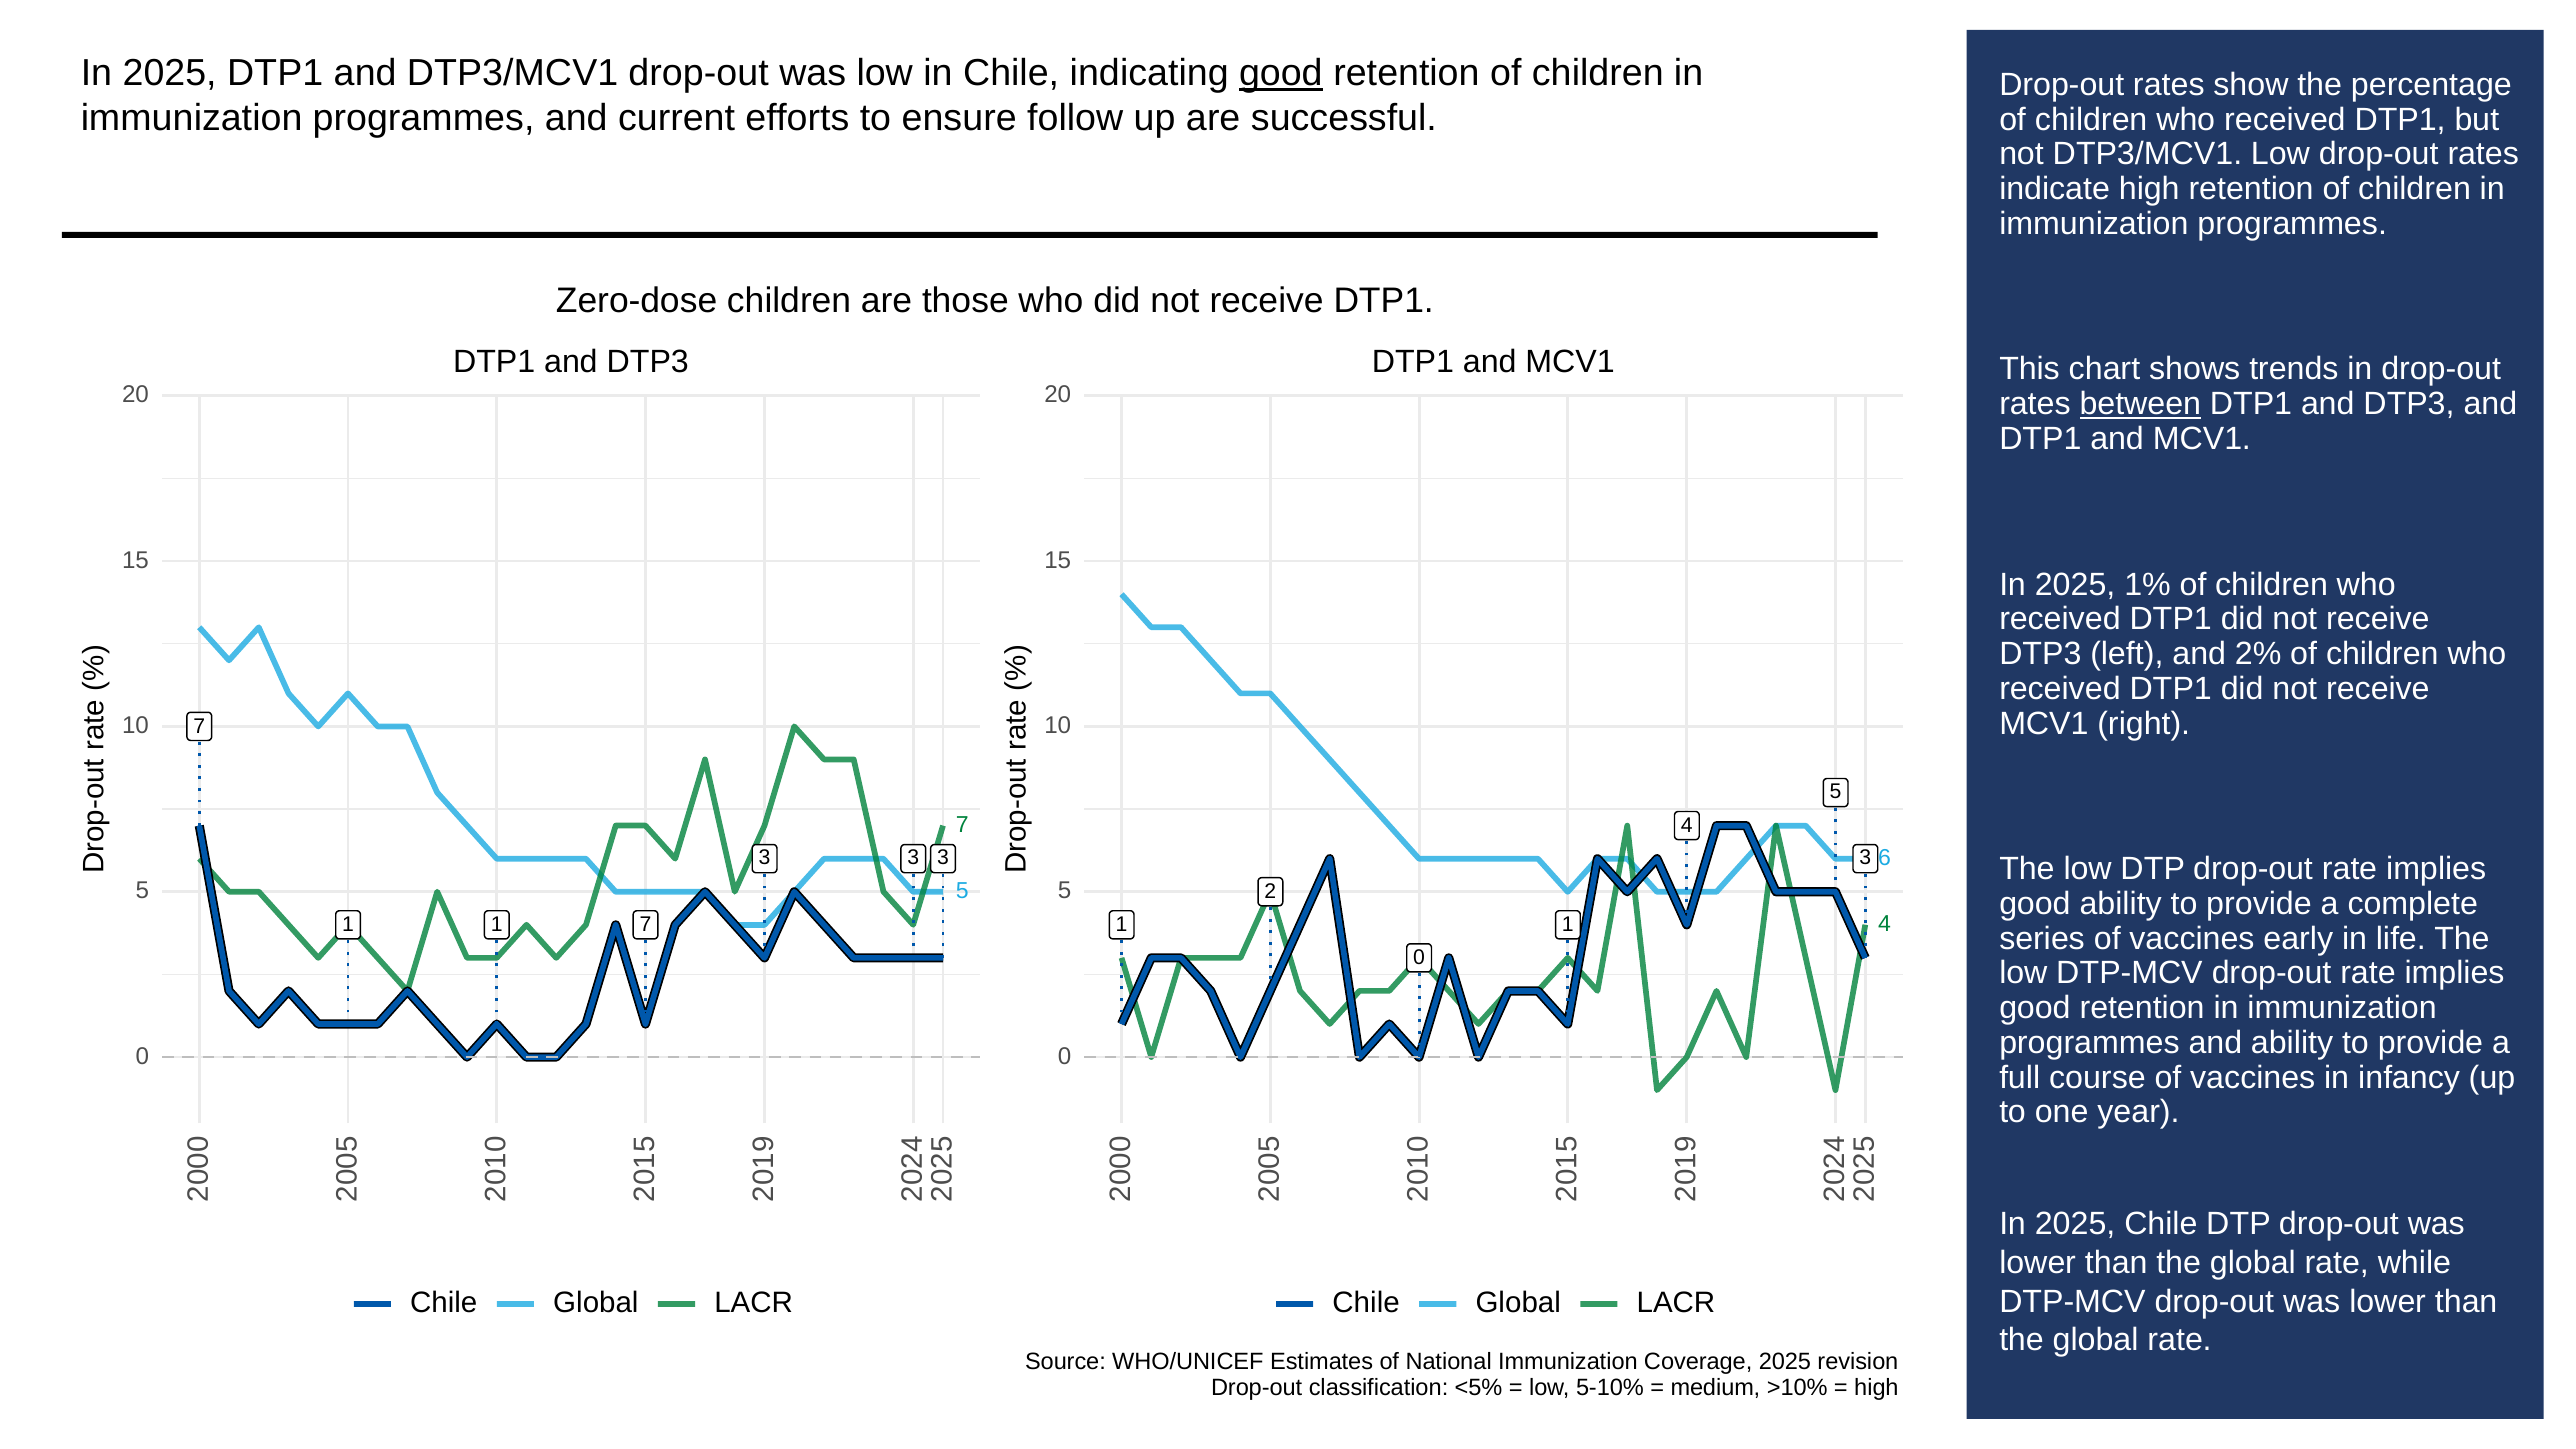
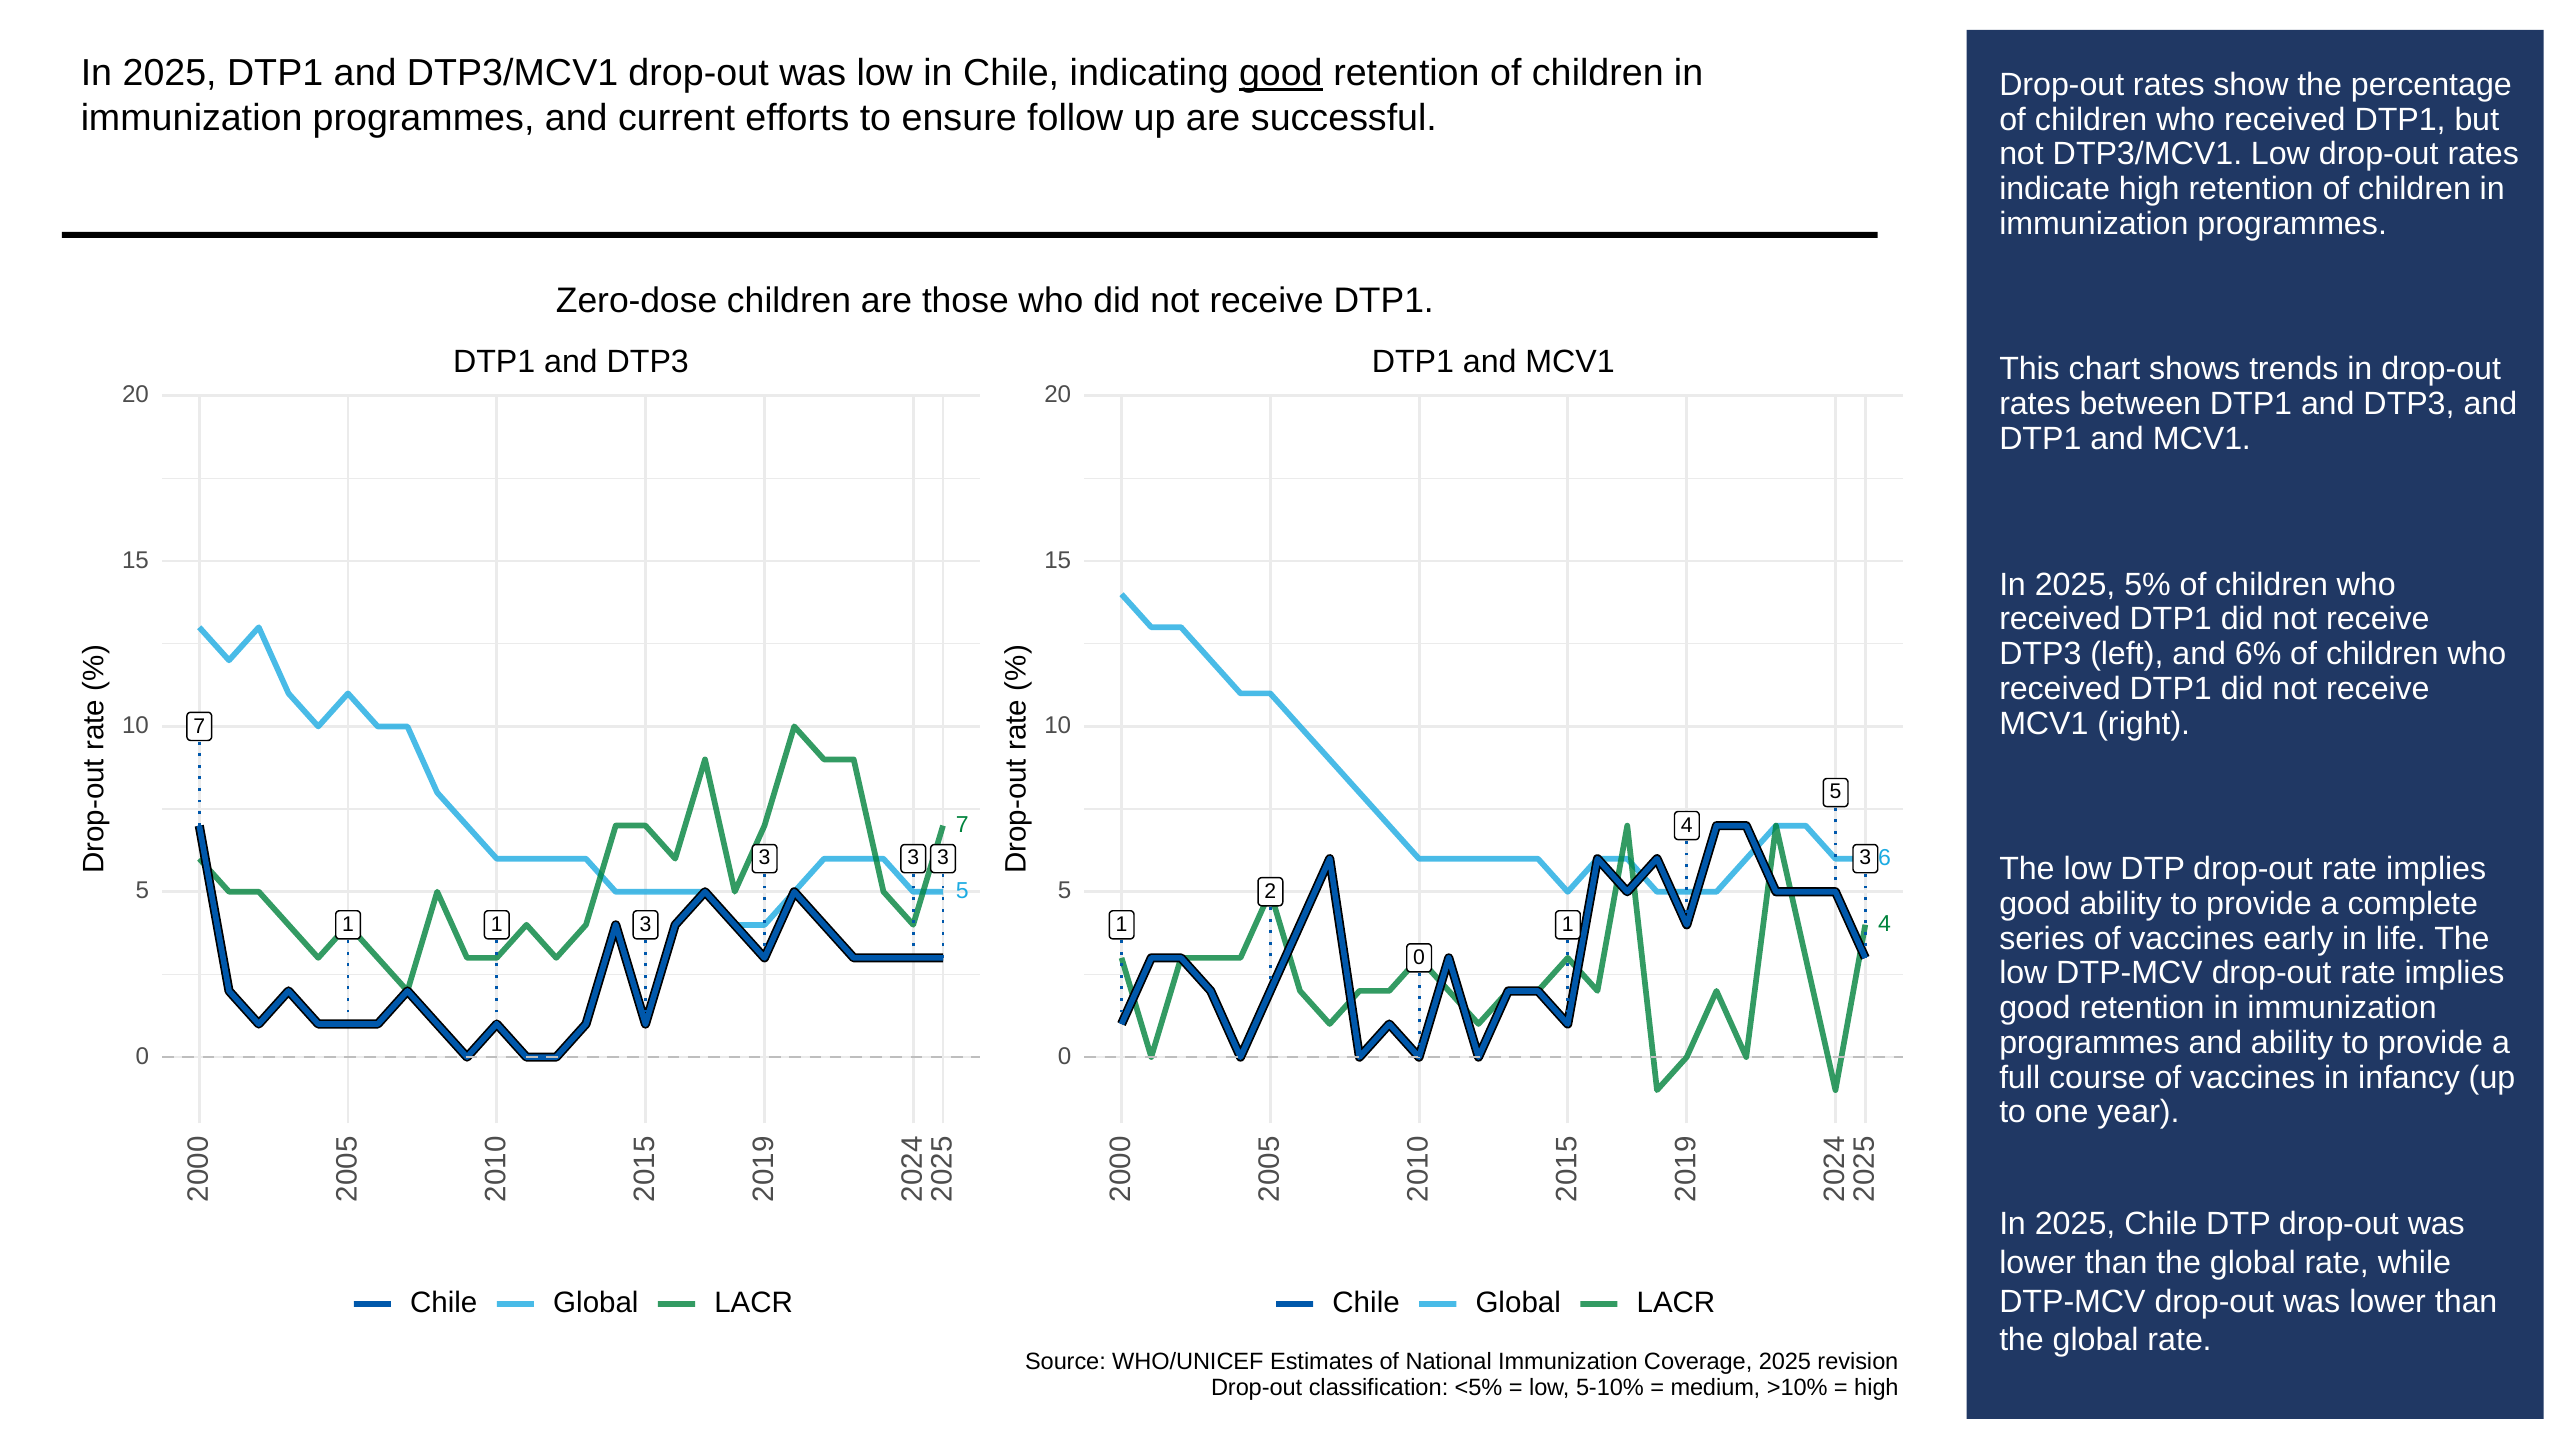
between underline: present -> none (2140, 404)
1%: 1% -> 5% (2147, 584)
2%: 2% -> 6% (2258, 654)
1 7: 7 -> 3 (646, 924)
